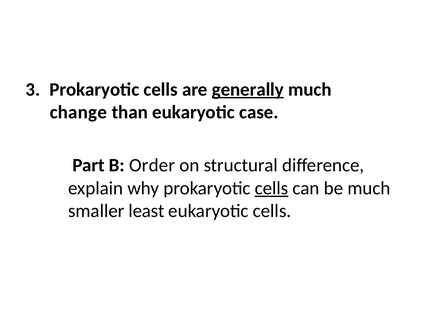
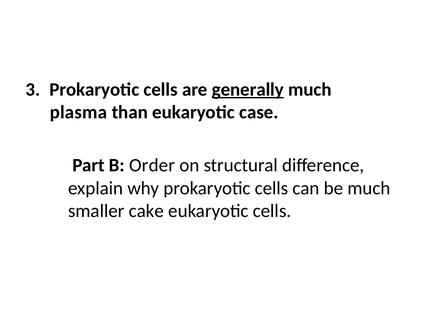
change: change -> plasma (78, 112)
cells underline: present -> none (272, 188)
least: least -> cake (146, 211)
